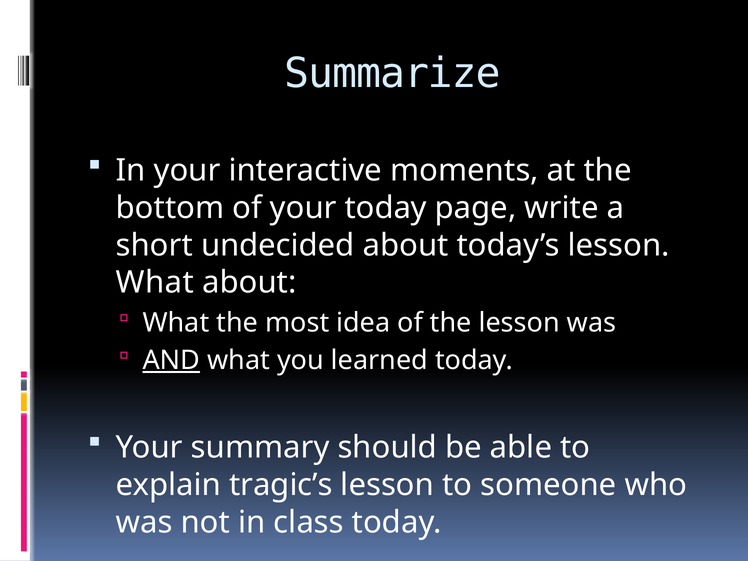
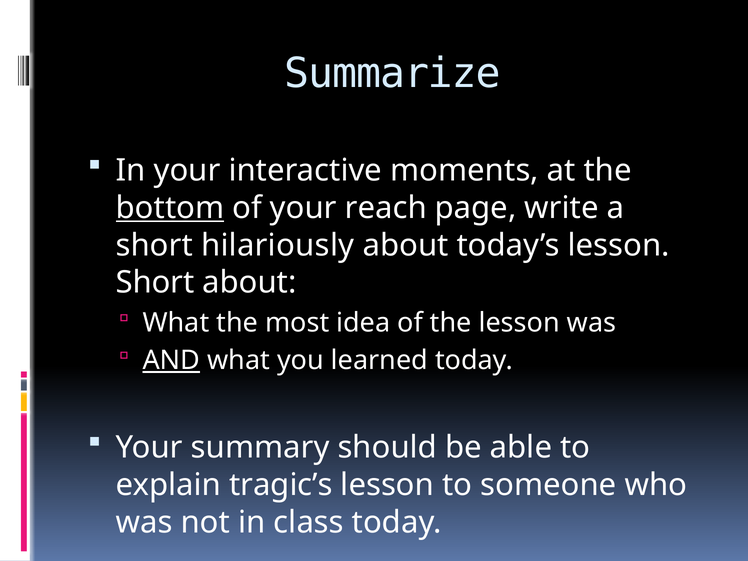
bottom underline: none -> present (170, 208)
your today: today -> reach (386, 208)
undecided: undecided -> hilariously (278, 245)
What: What -> Short (155, 283)
